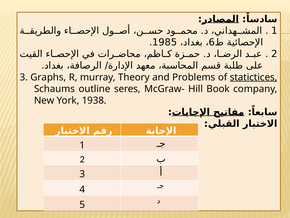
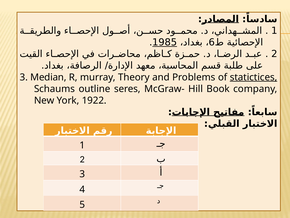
1985 underline: none -> present (165, 42)
Graphs: Graphs -> Median (48, 77)
1938: 1938 -> 1922 (94, 100)
